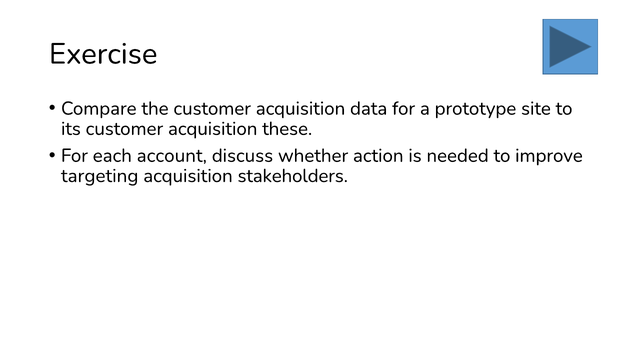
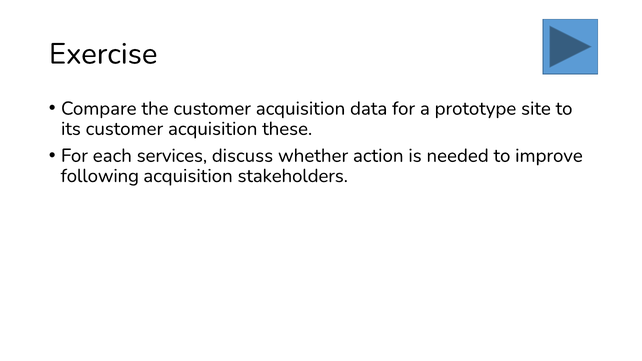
account: account -> services (172, 156)
targeting: targeting -> following (100, 176)
